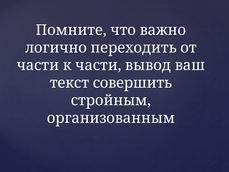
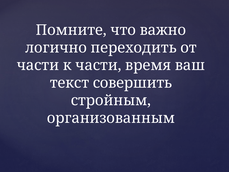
вывод: вывод -> время (148, 65)
